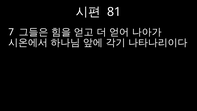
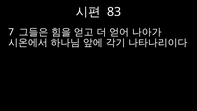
81: 81 -> 83 (114, 12)
